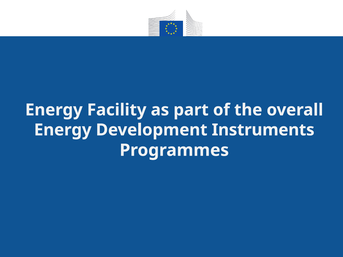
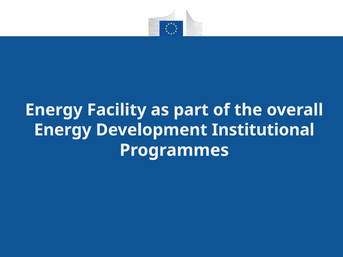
Instruments: Instruments -> Institutional (263, 130)
